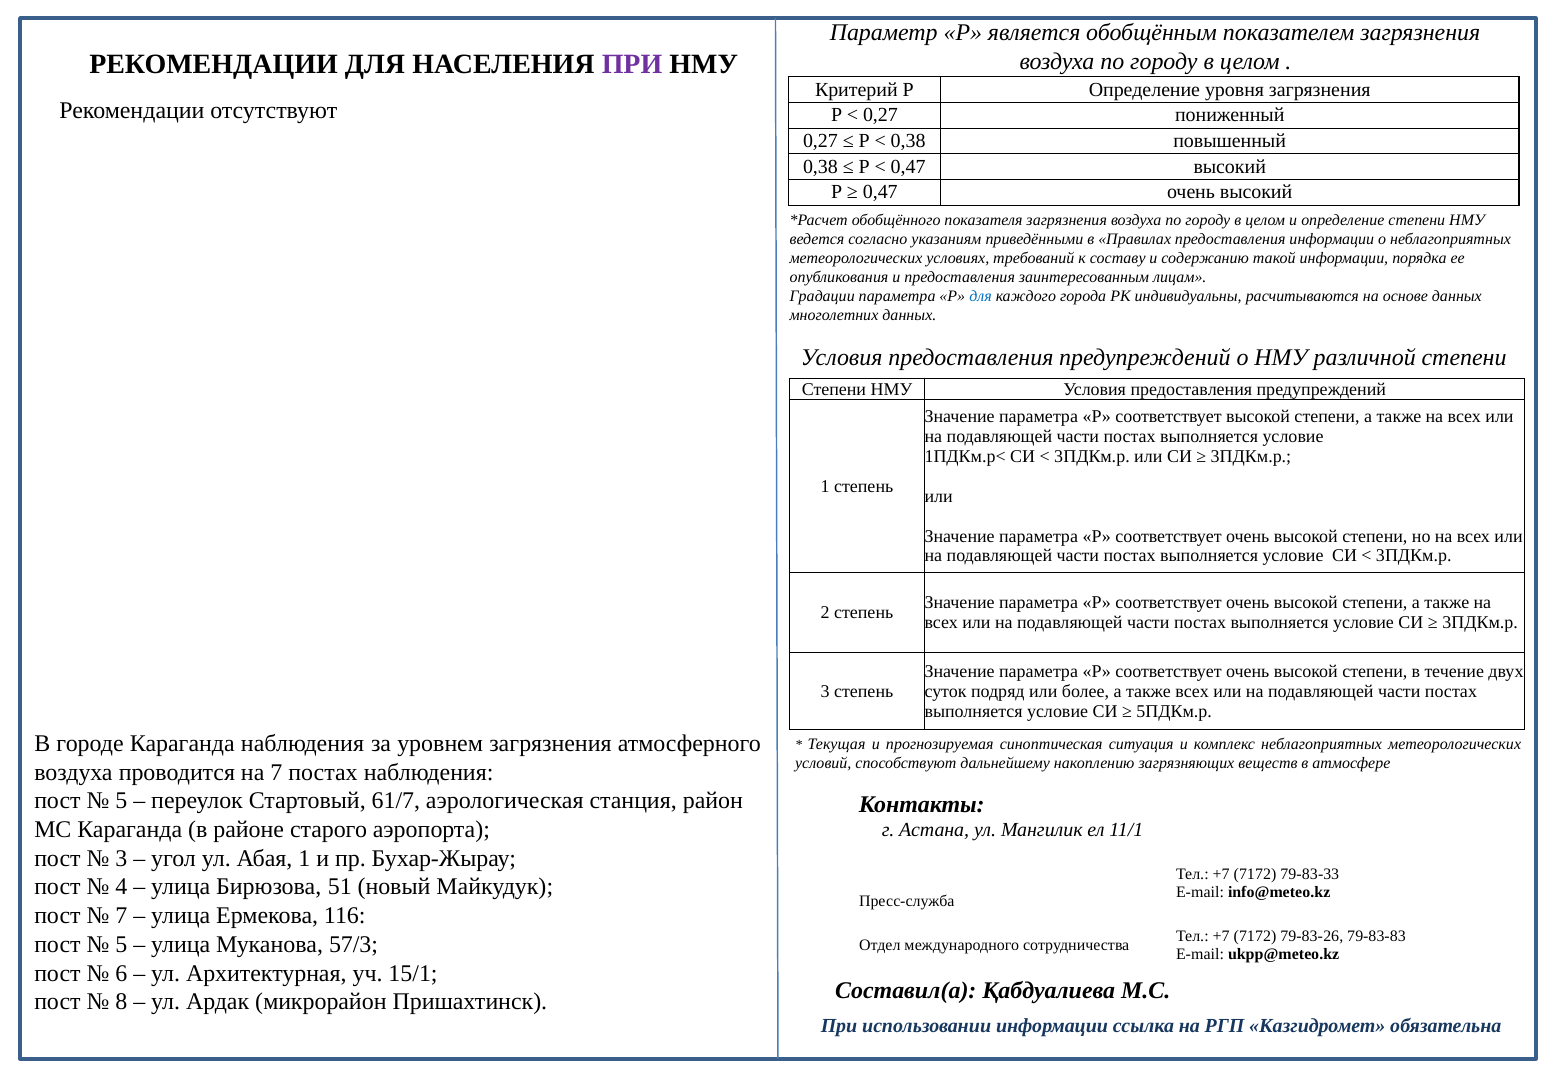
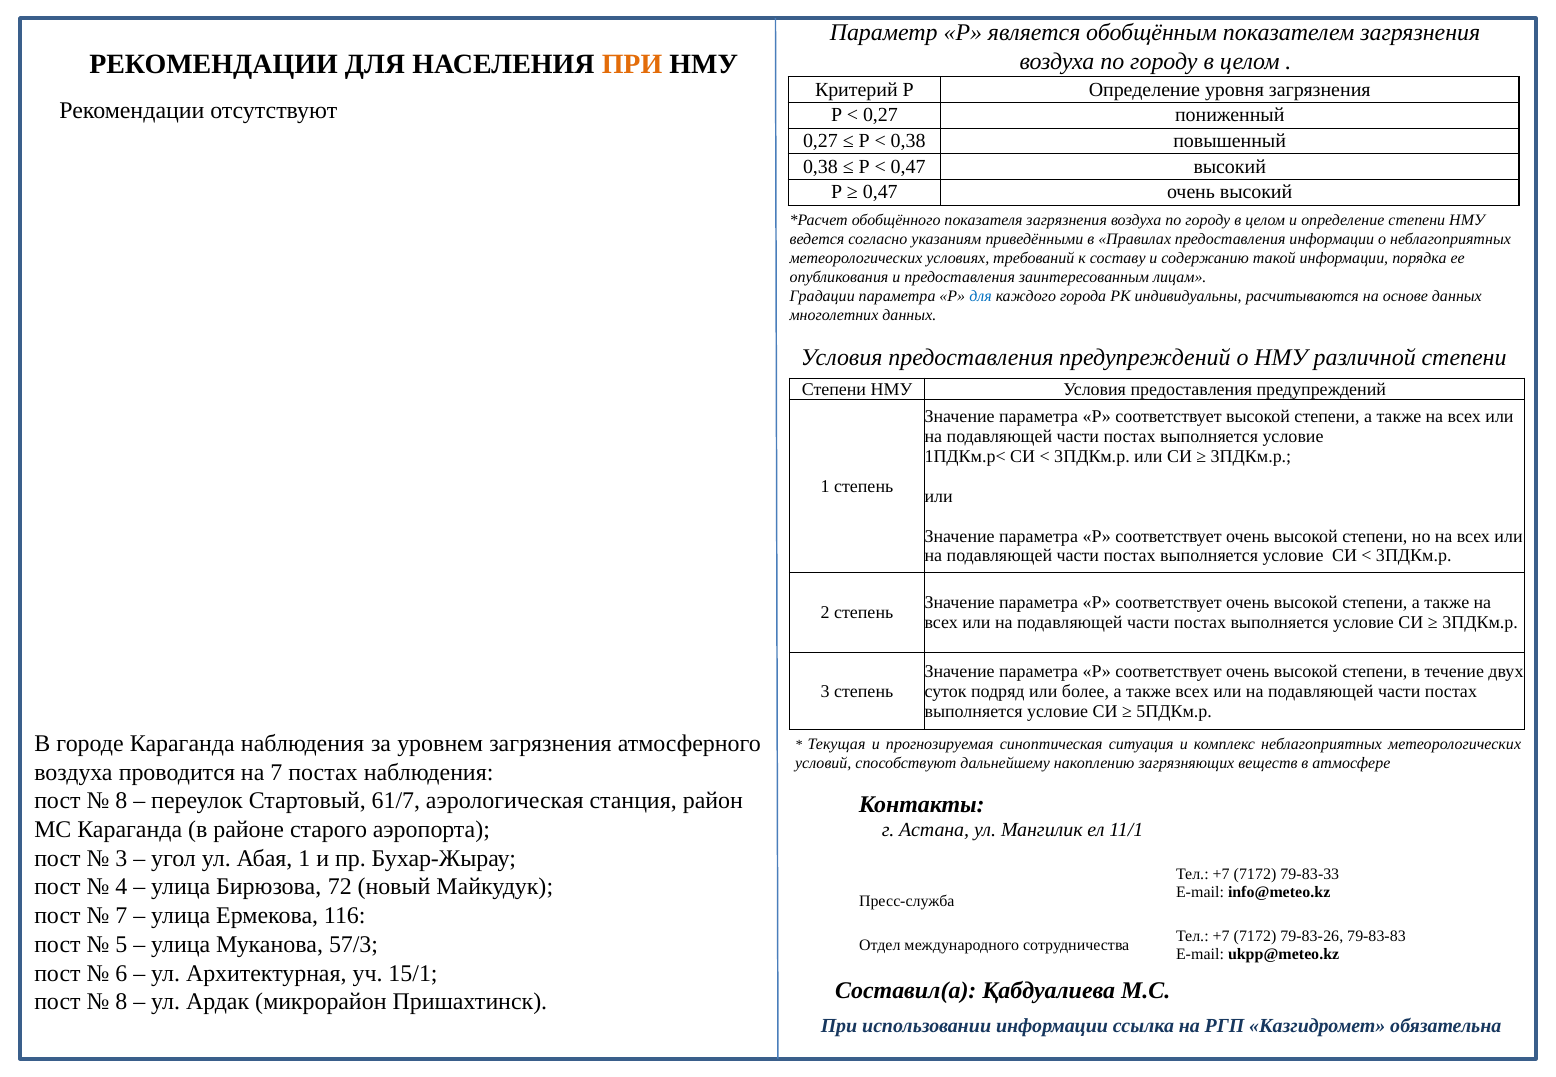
ПРИ colour: purple -> orange (632, 64)
5: 5 -> 8 (121, 801)
51: 51 -> 72 (340, 887)
